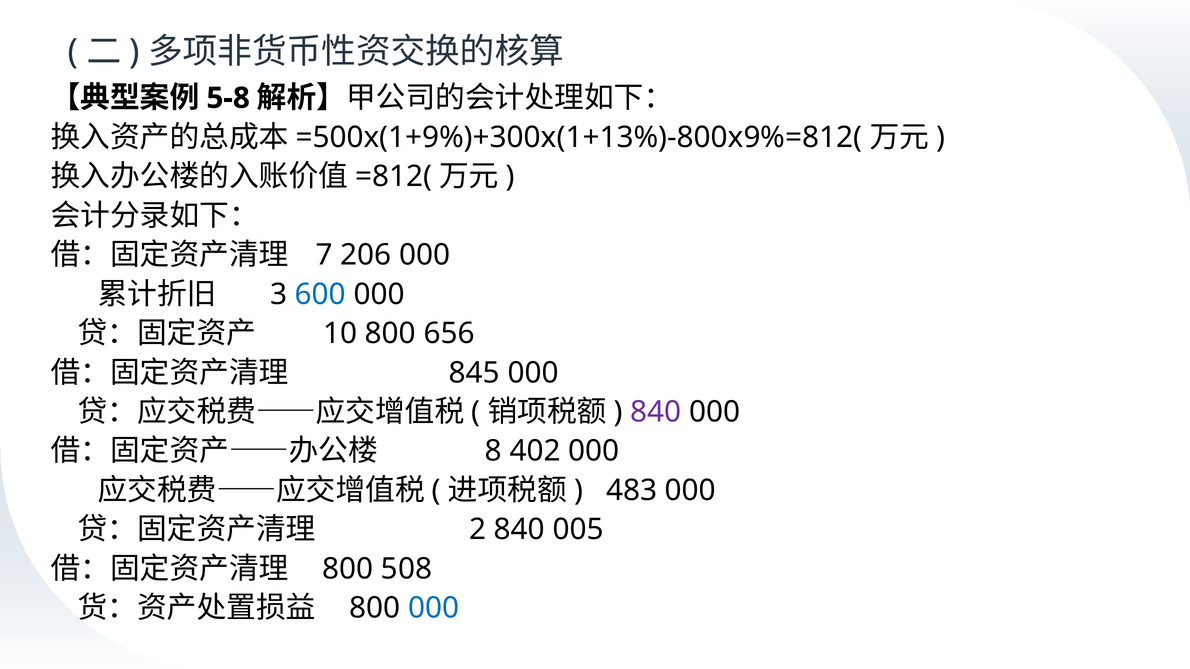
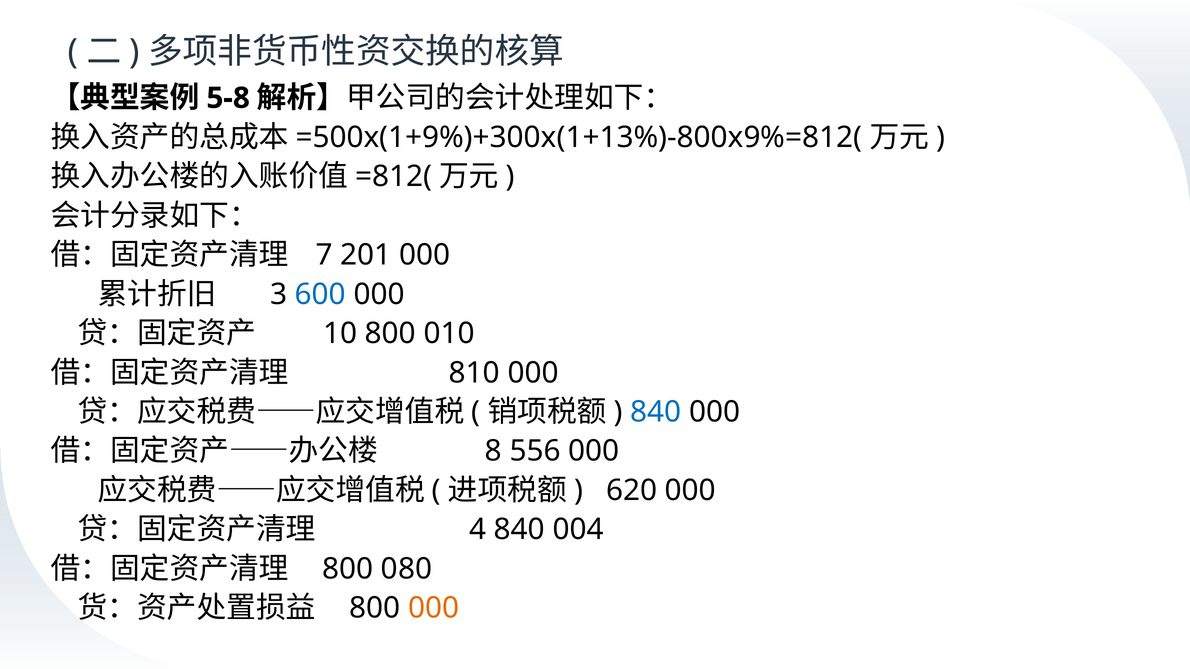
206: 206 -> 201 (366, 255)
656: 656 -> 010 (449, 334)
845: 845 -> 810 (474, 373)
840 colour: purple -> blue (656, 412)
402: 402 -> 556 (535, 451)
483: 483 -> 620 (632, 491)
2: 2 -> 4 (478, 530)
005: 005 -> 004 (578, 530)
508: 508 -> 080 (407, 569)
000 colour: blue -> orange (434, 608)
